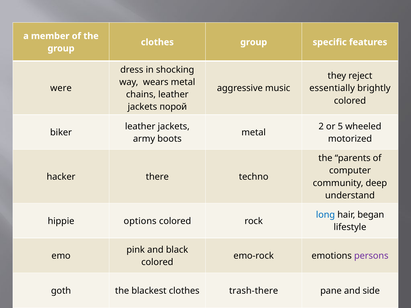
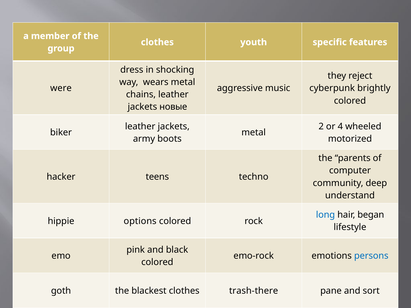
clothes group: group -> youth (254, 42)
essentially: essentially -> cyberpunk (332, 88)
порой: порой -> новые (173, 107)
5: 5 -> 4 (340, 126)
there: there -> teens (157, 177)
persons colour: purple -> blue (371, 256)
side: side -> sort (371, 291)
